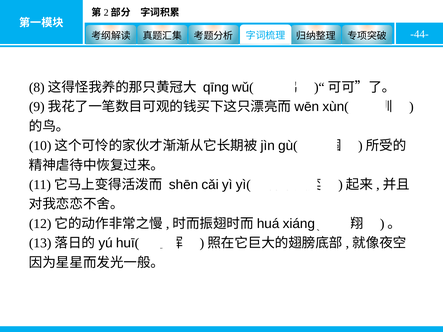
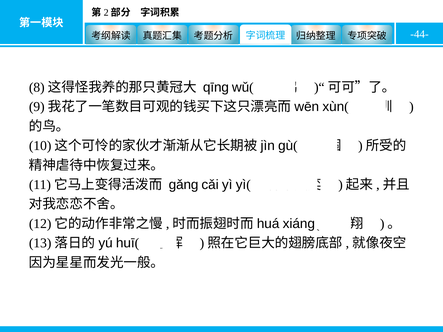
shēn: shēn -> gǎng (184, 185)
